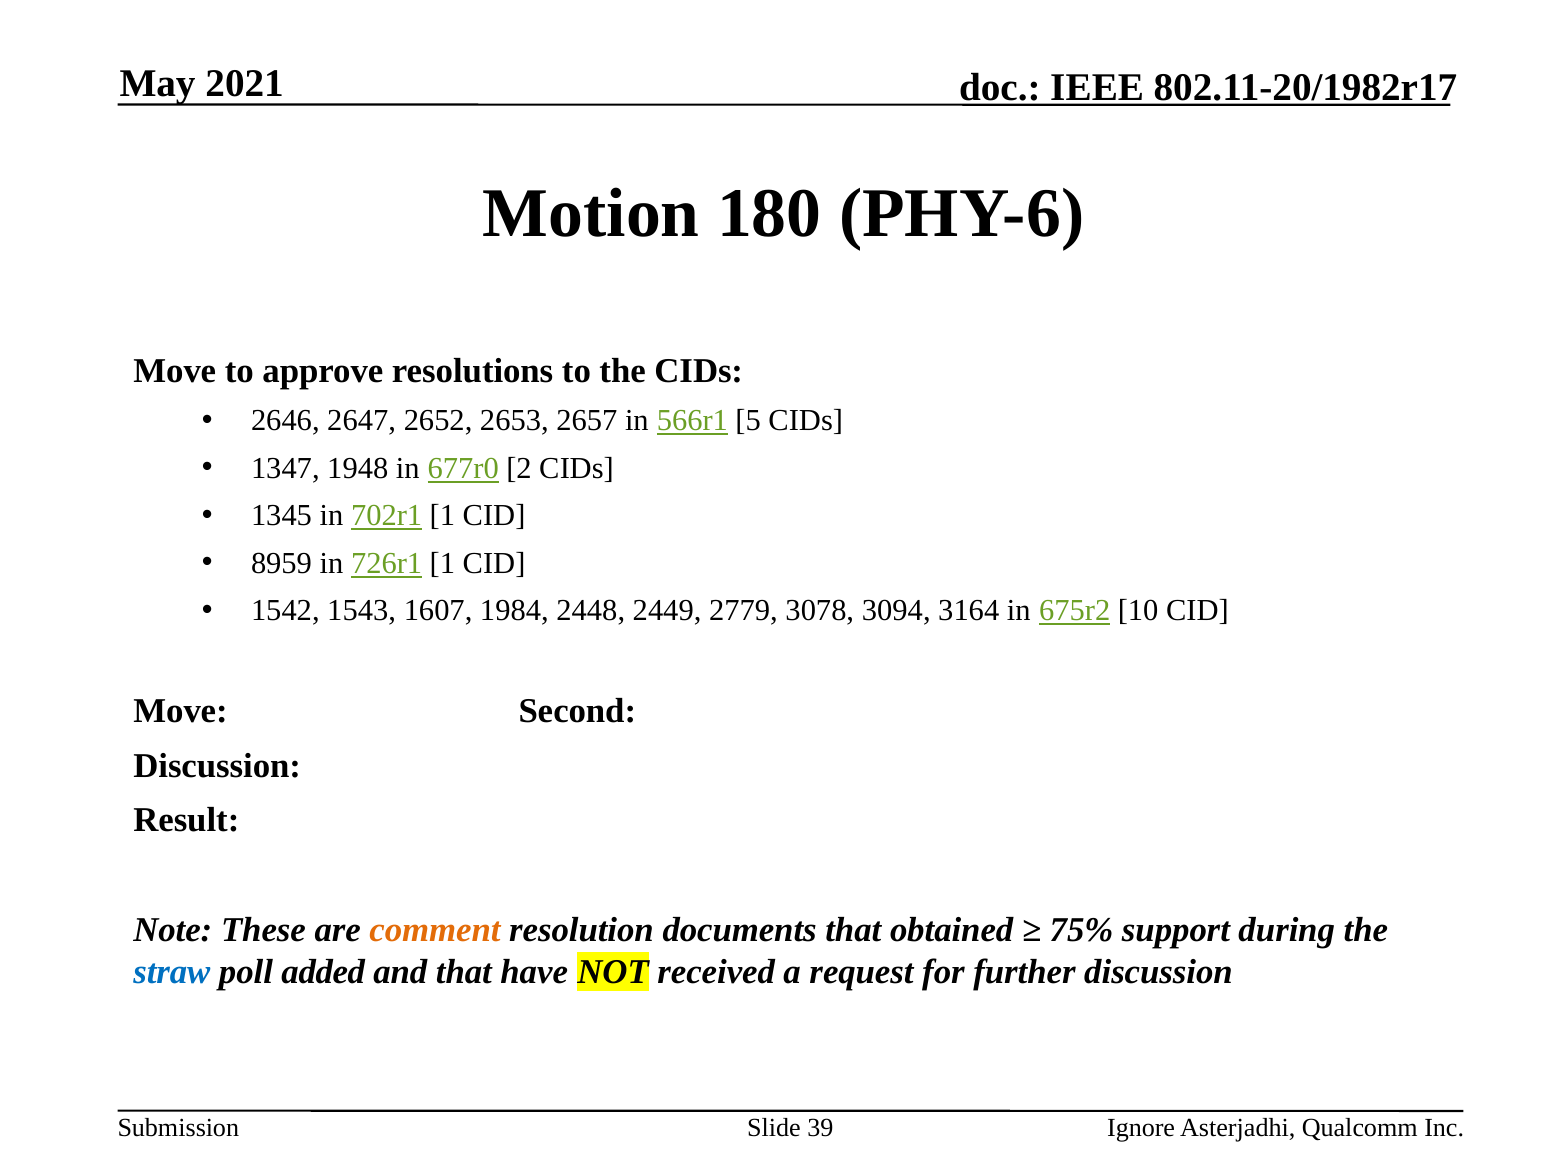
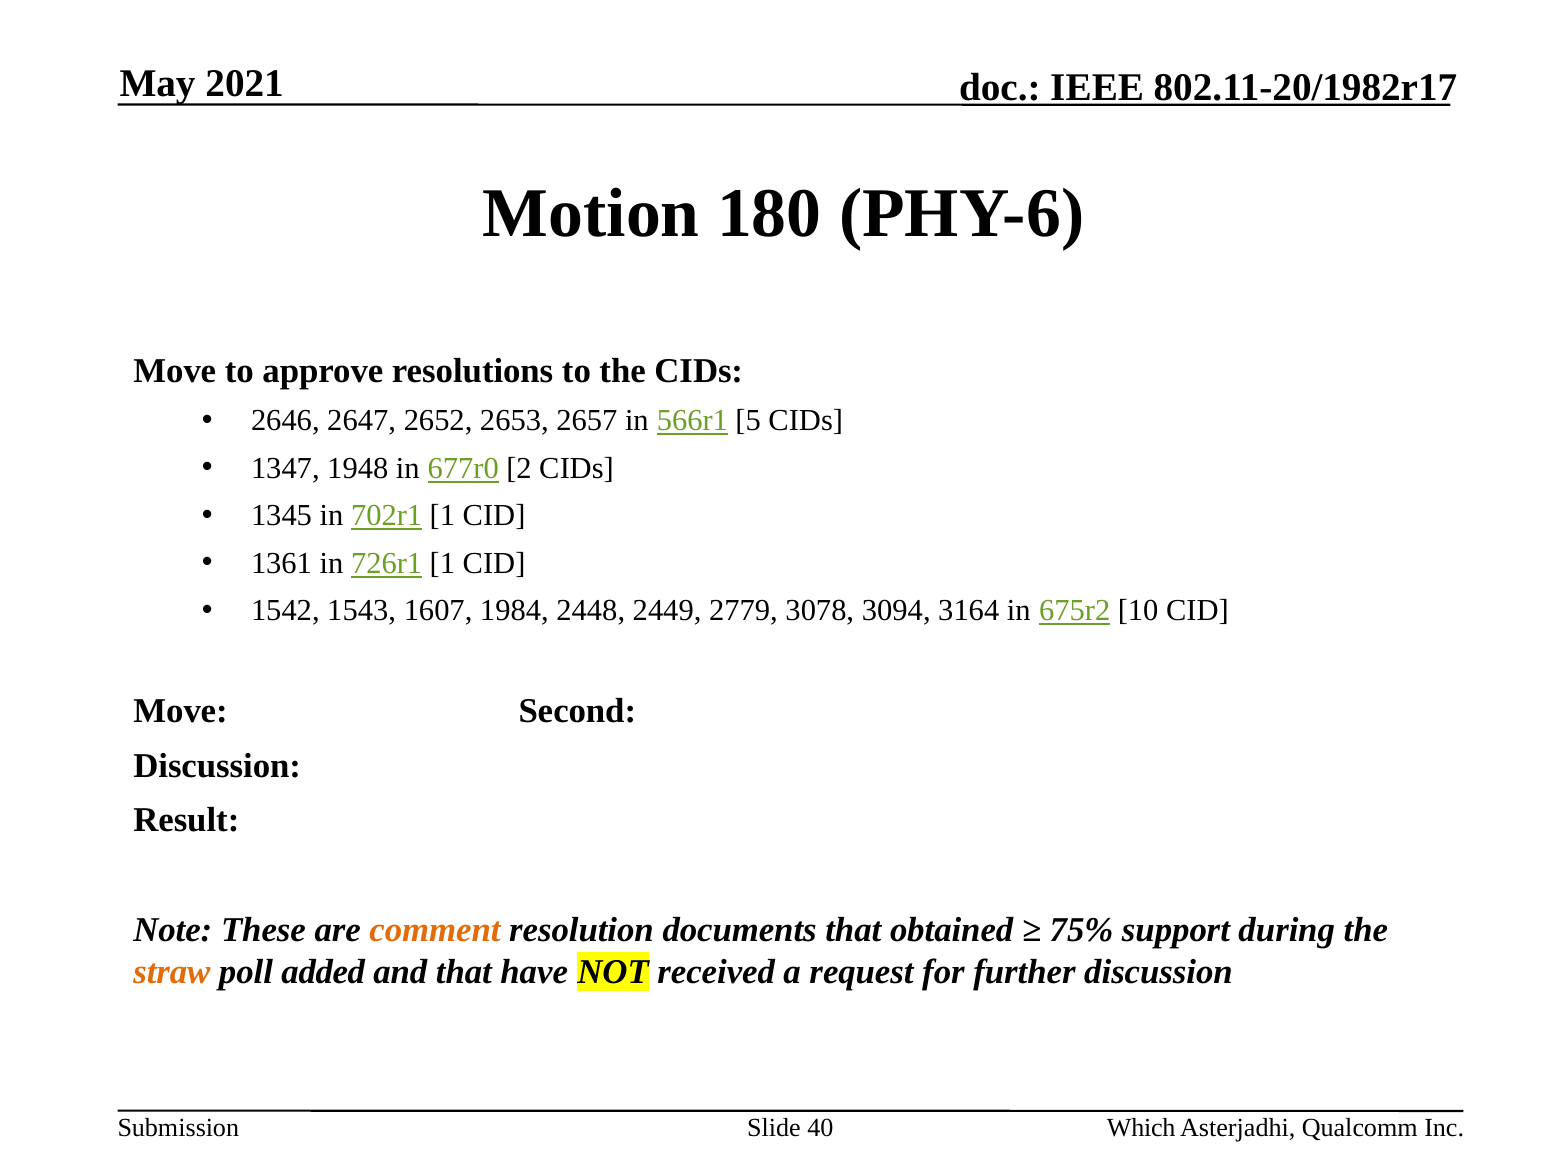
8959: 8959 -> 1361 (281, 563)
straw colour: blue -> orange (172, 972)
39: 39 -> 40 (820, 1128)
Ignore: Ignore -> Which (1141, 1128)
